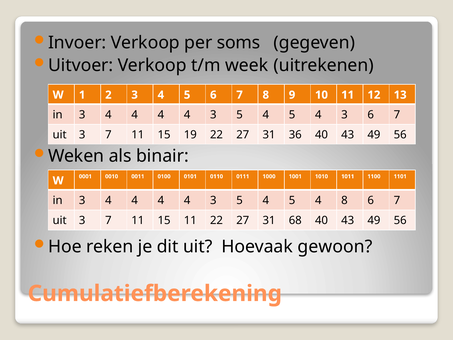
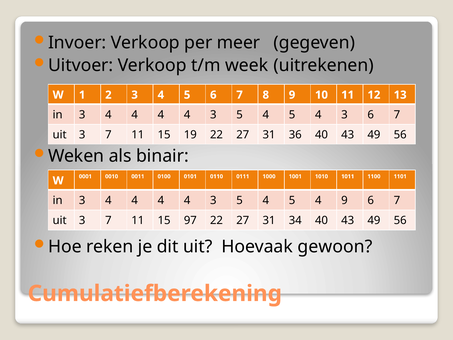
soms: soms -> meer (239, 43)
4 8: 8 -> 9 (344, 200)
15 11: 11 -> 97 (190, 220)
68: 68 -> 34 (295, 220)
